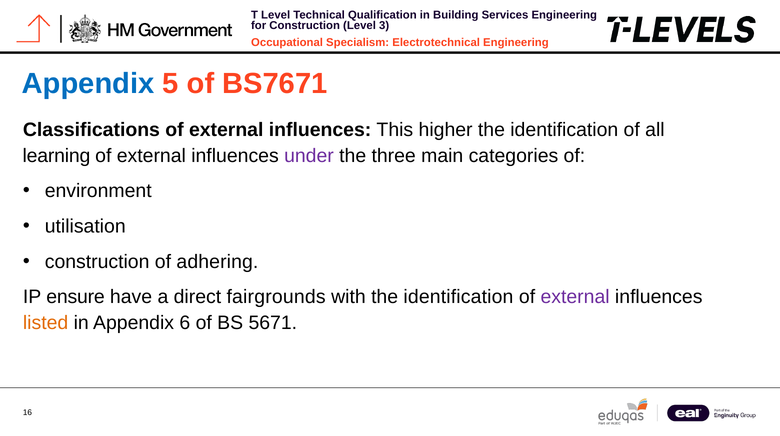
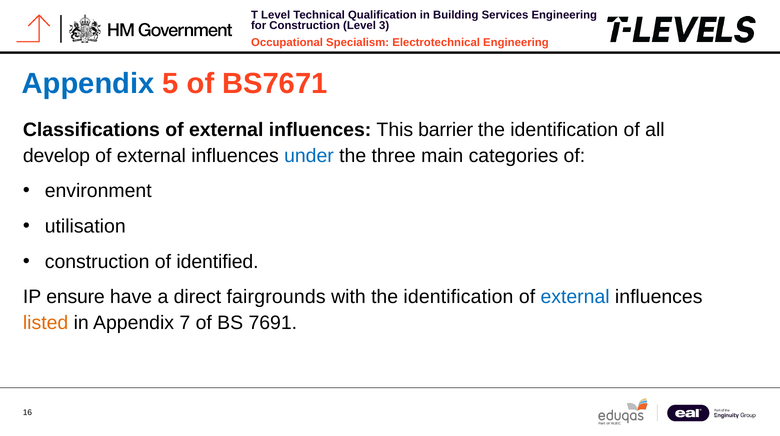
higher: higher -> barrier (446, 130)
learning: learning -> develop (56, 156)
under colour: purple -> blue (309, 156)
adhering: adhering -> identified (218, 262)
external colour: purple -> blue (575, 297)
6: 6 -> 7 (185, 323)
5671: 5671 -> 7691 (273, 323)
